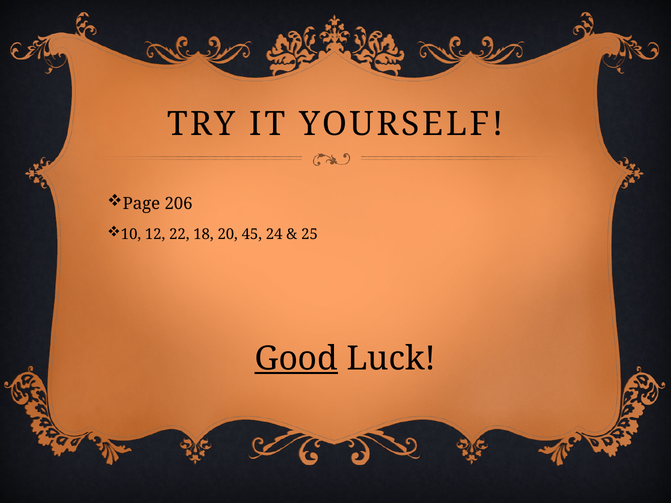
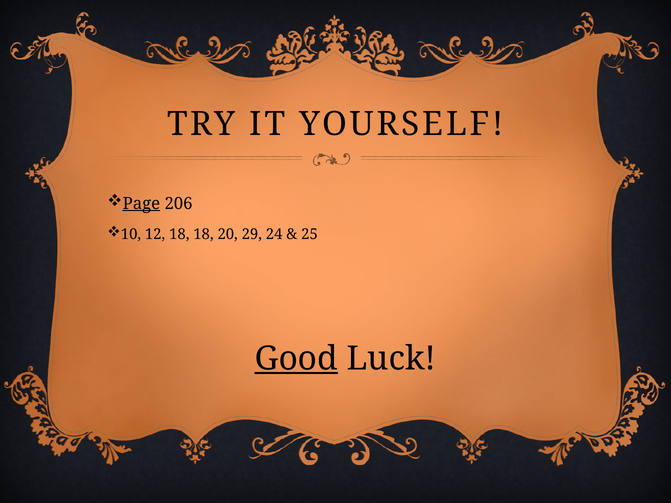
Page underline: none -> present (141, 204)
12 22: 22 -> 18 (179, 234)
45: 45 -> 29 (252, 234)
